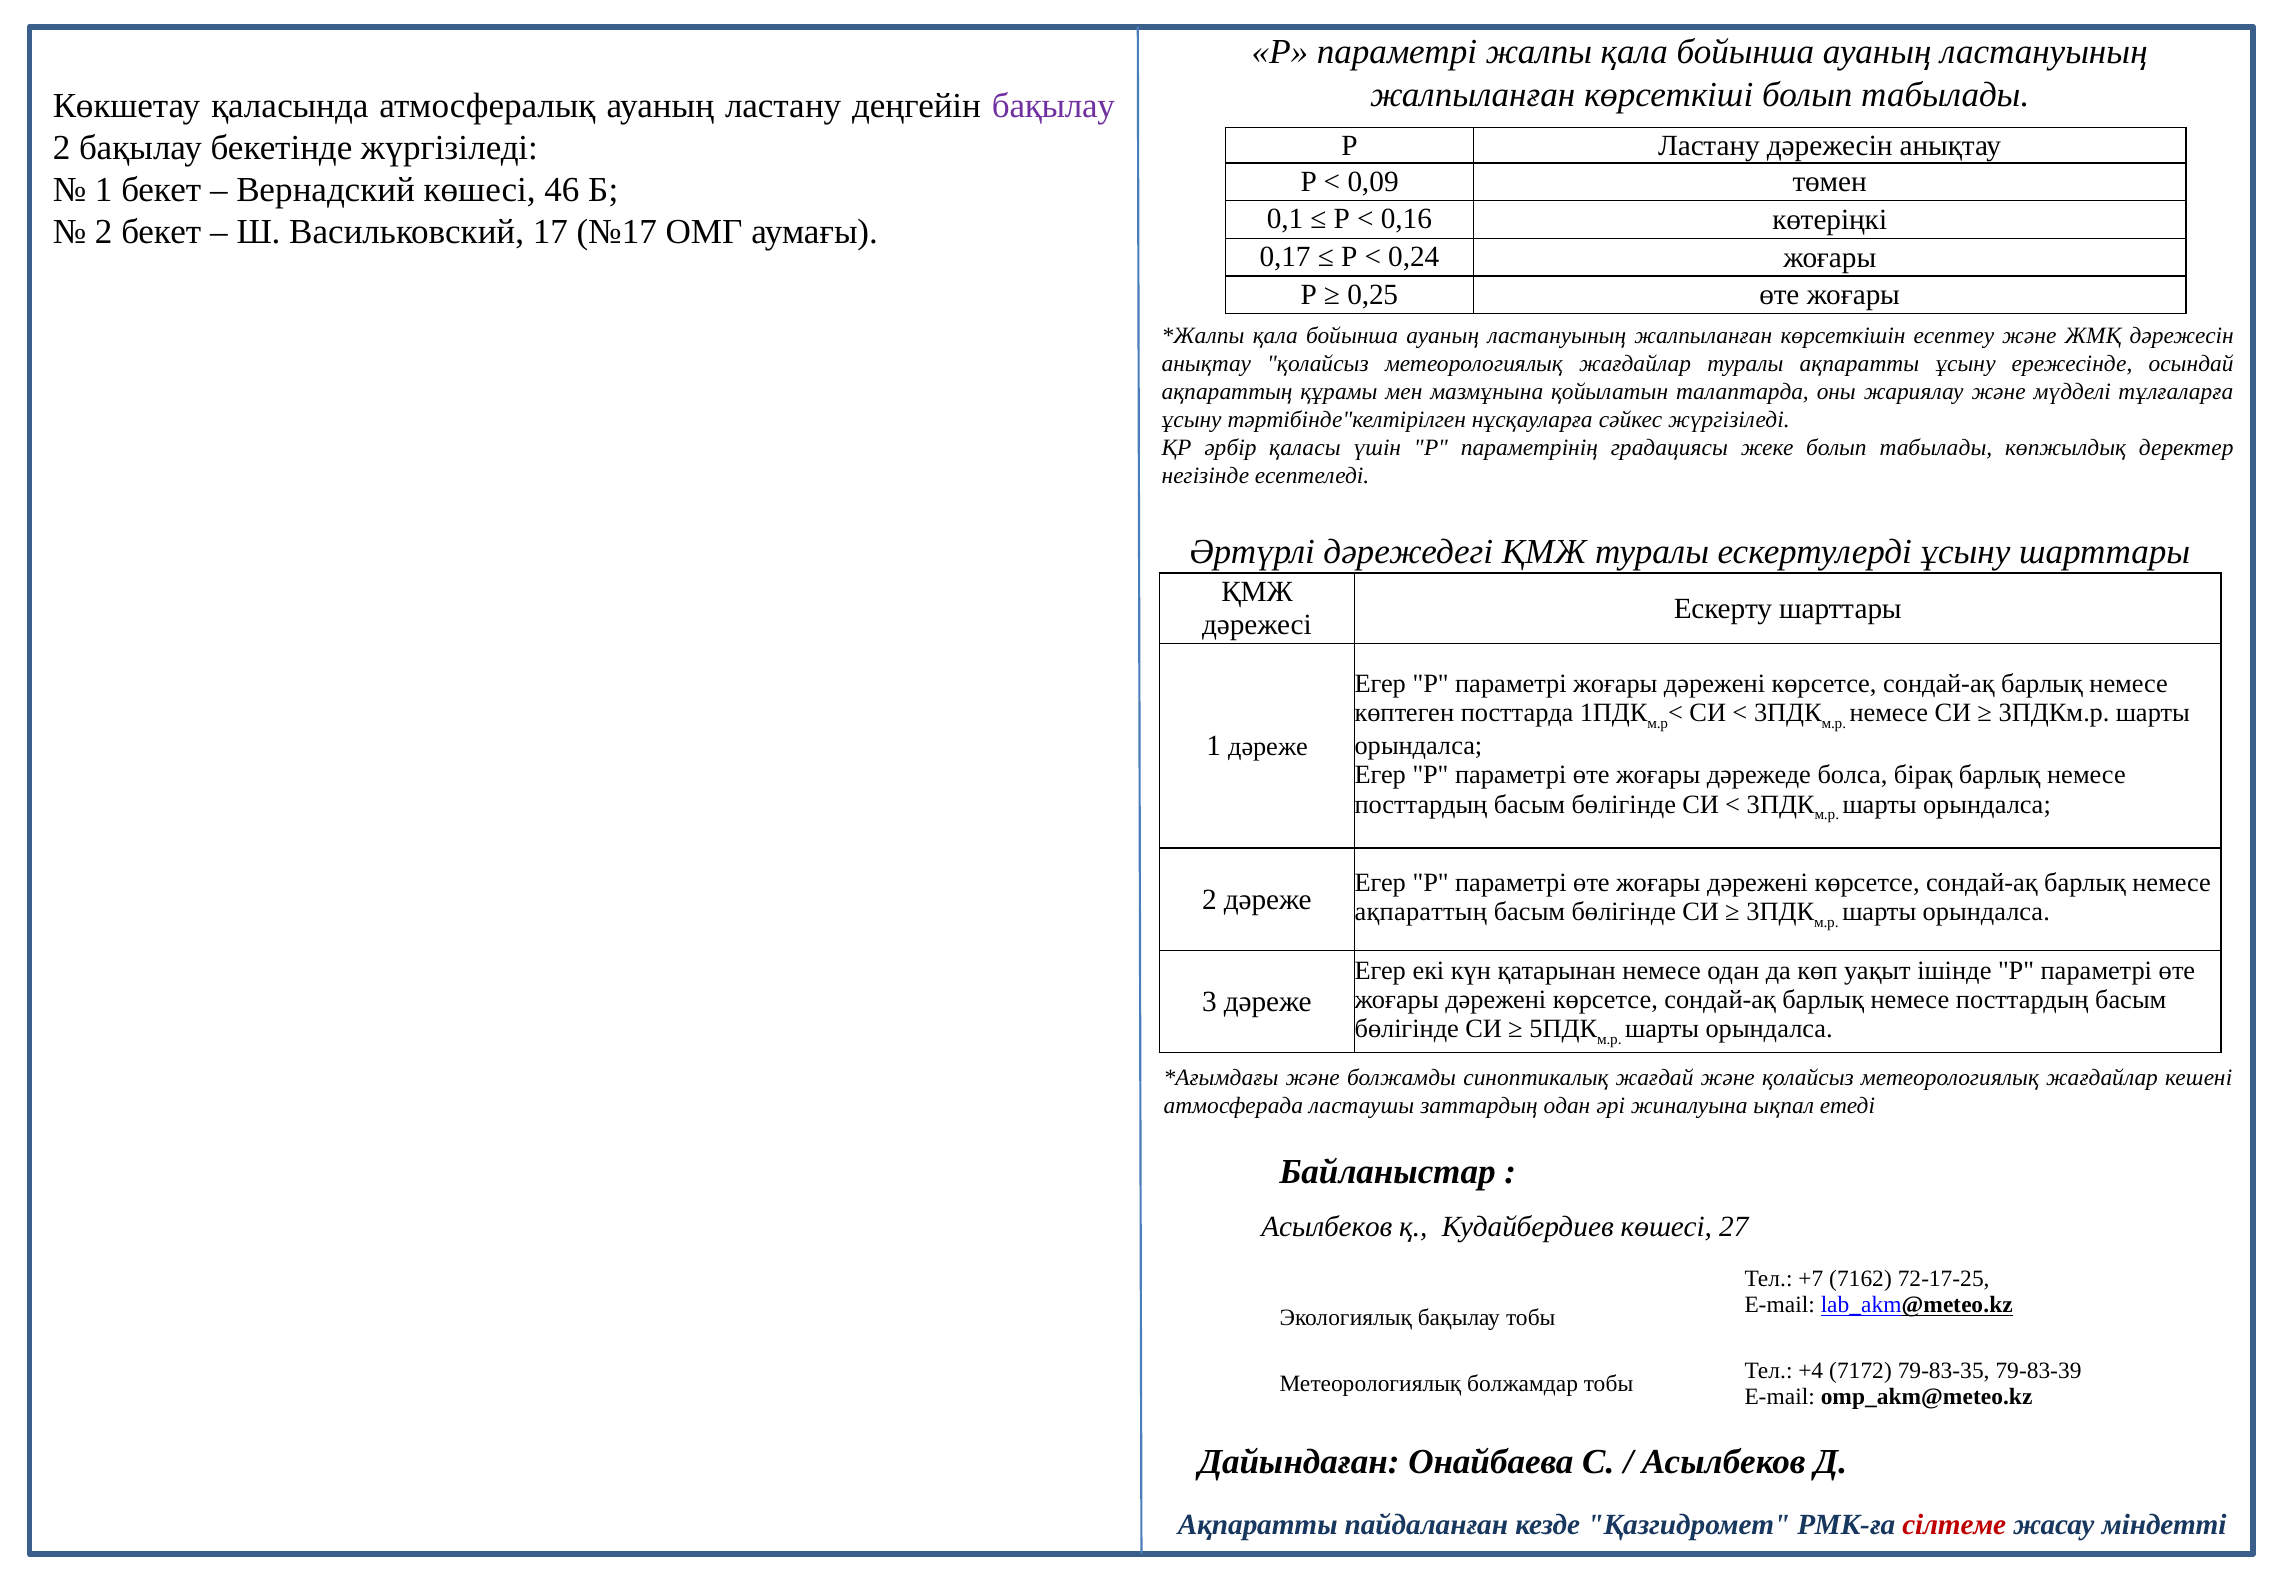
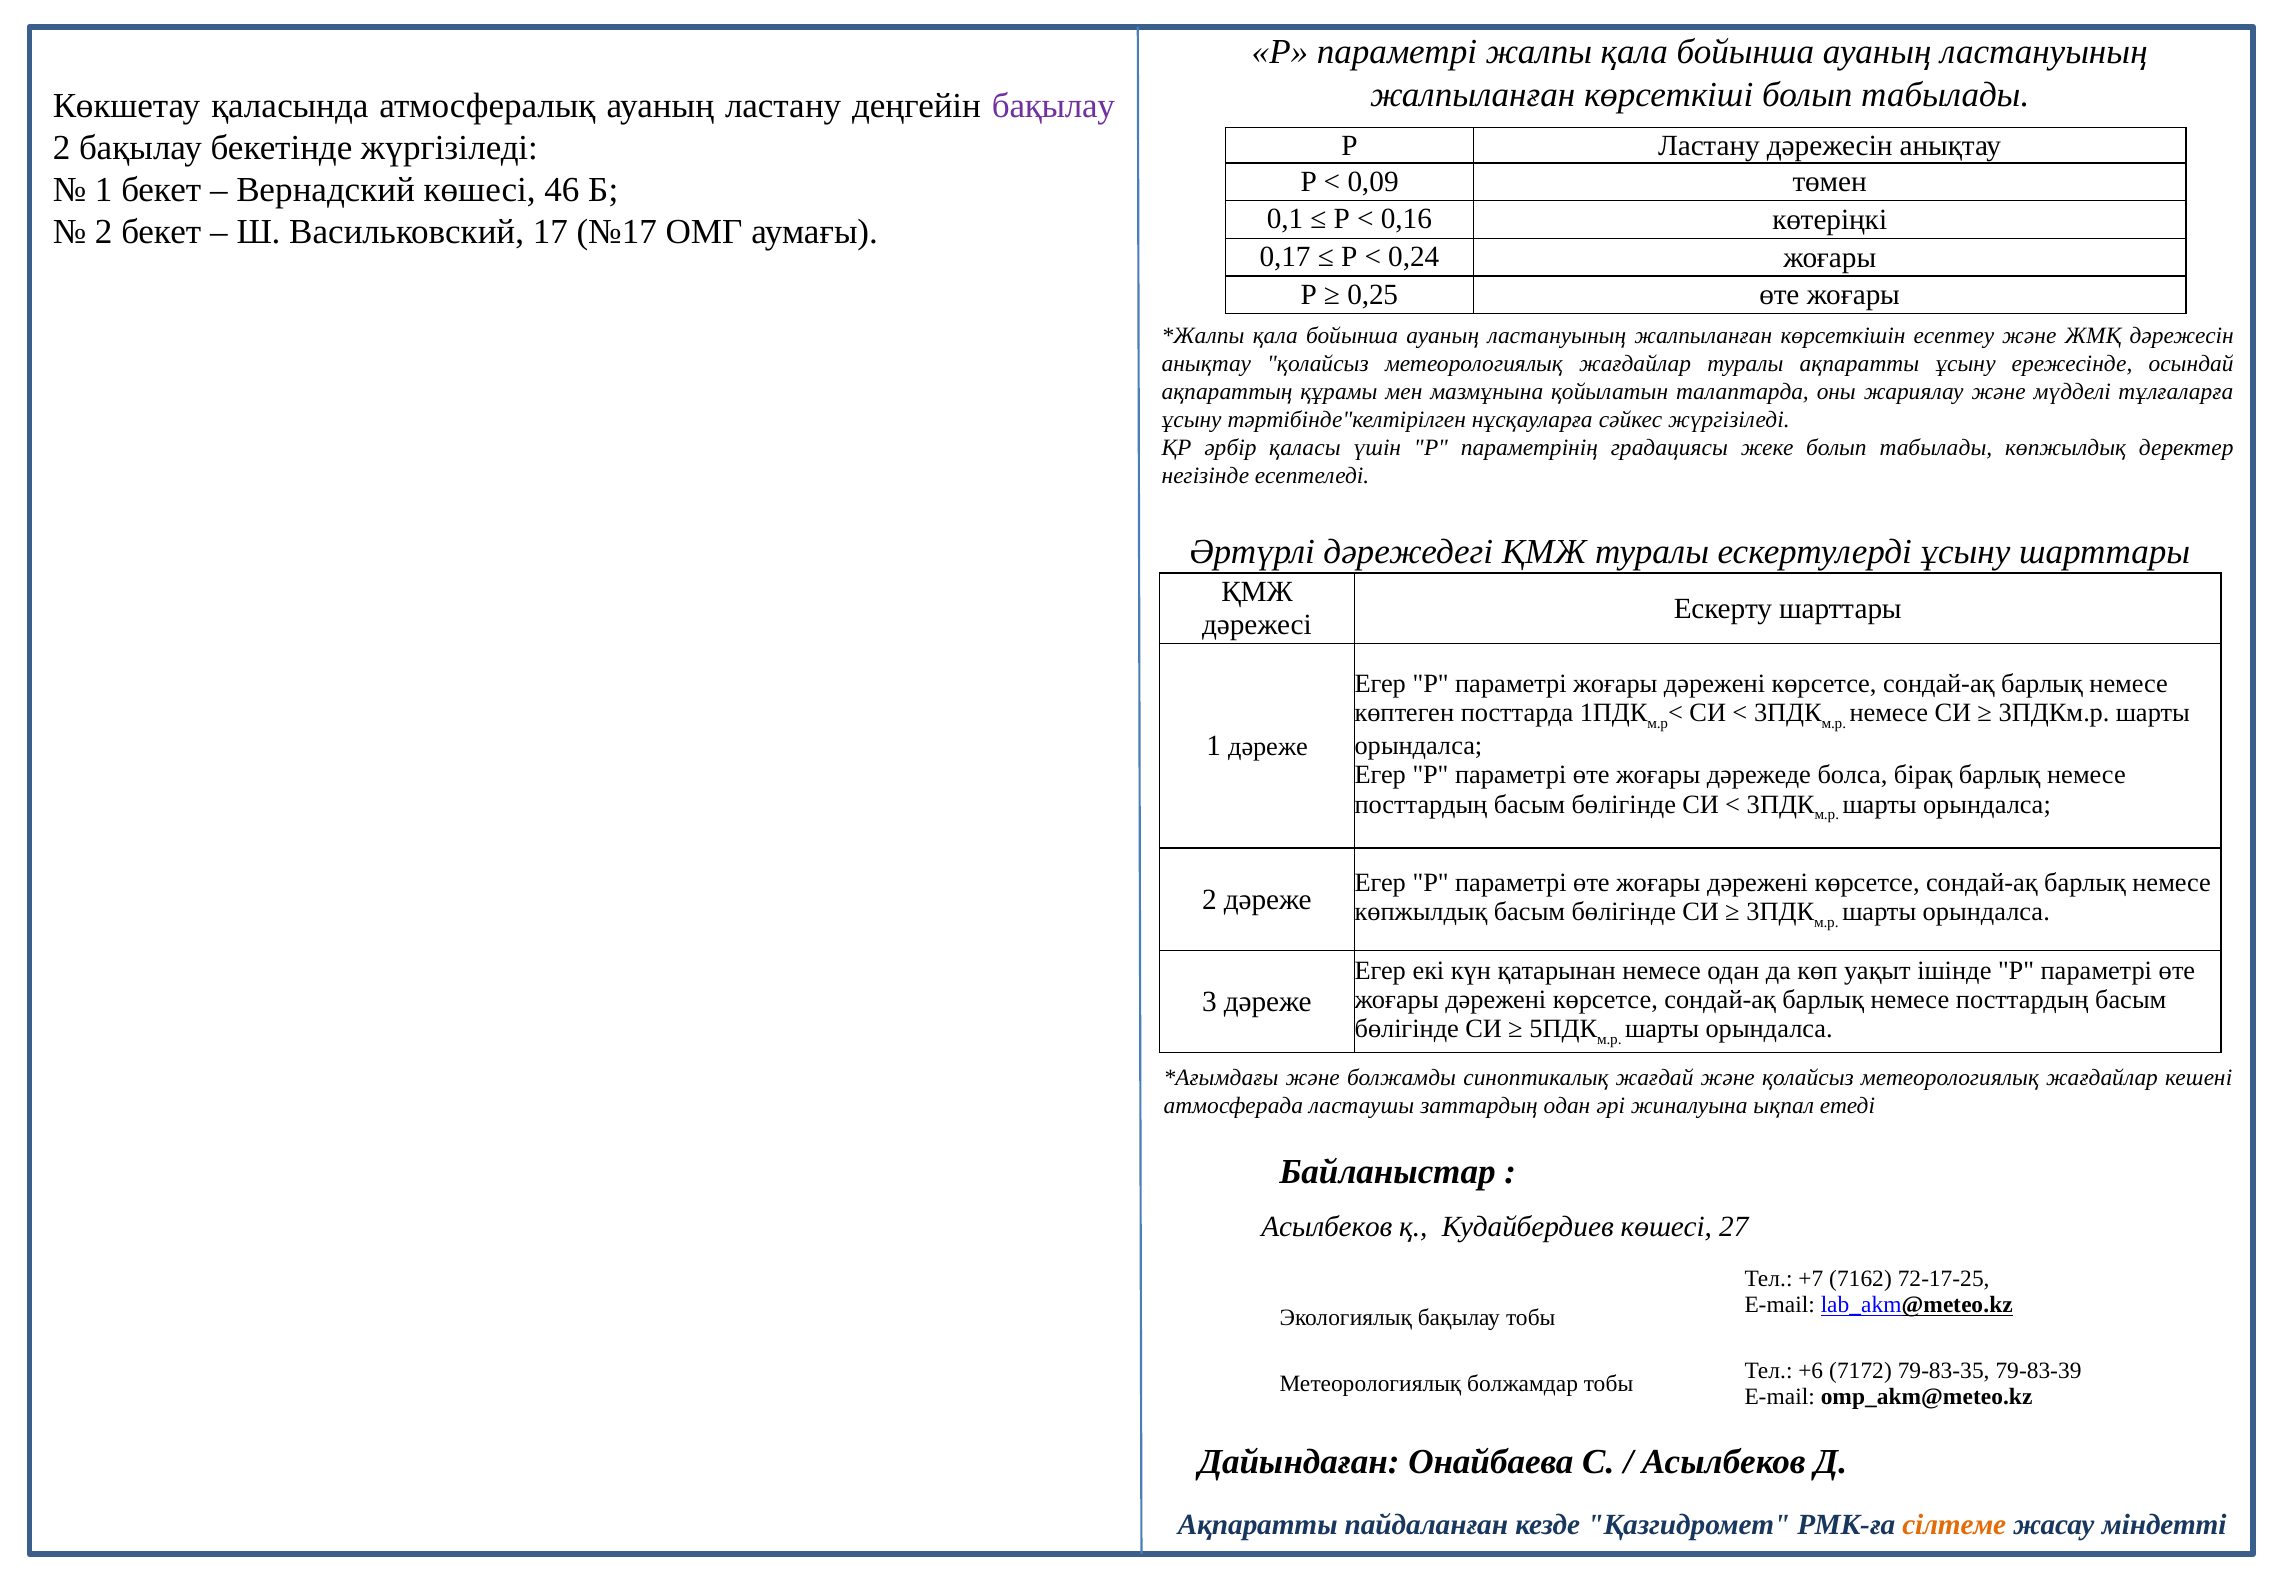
ақпараттың: ақпараттың -> көпжылдық (1421, 912)
+4: +4 -> +6 (1811, 1370)
сілтеме colour: red -> orange (1954, 1525)
